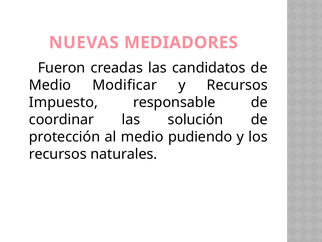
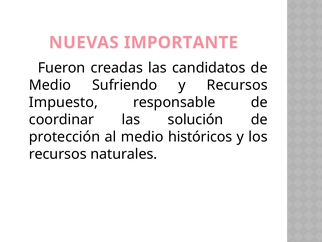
MEDIADORES: MEDIADORES -> IMPORTANTE (181, 42)
Modificar: Modificar -> Sufriendo (125, 85)
pudiendo: pudiendo -> históricos (200, 137)
